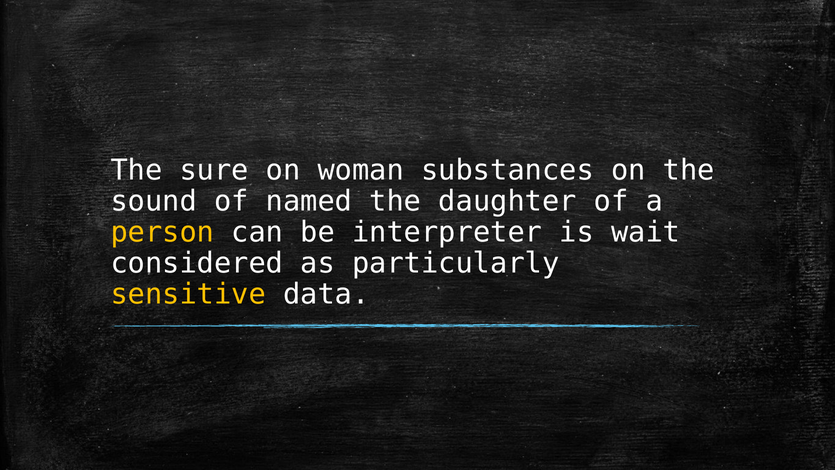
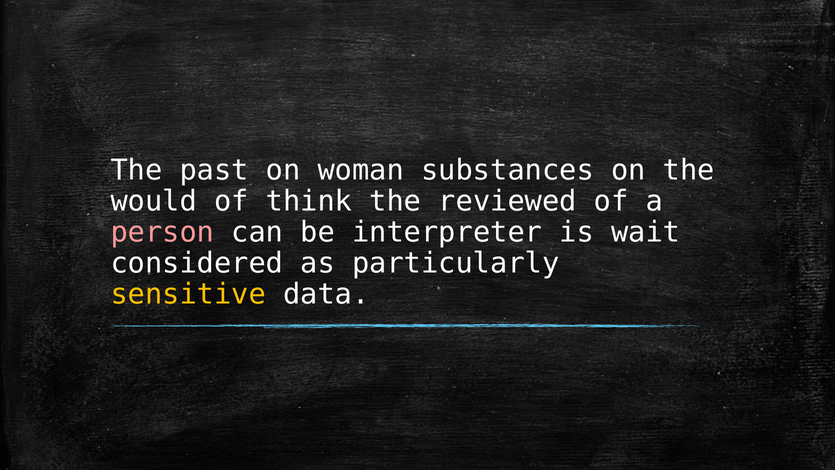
sure: sure -> past (214, 170)
sound: sound -> would (154, 201)
named: named -> think (309, 201)
daughter: daughter -> reviewed (508, 201)
person colour: yellow -> pink (162, 232)
